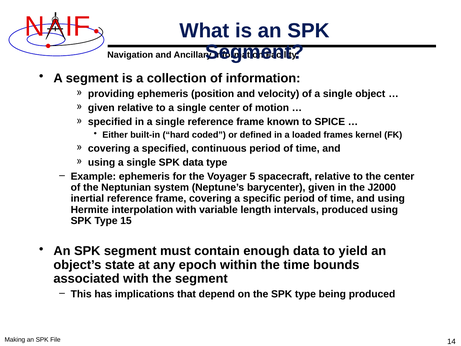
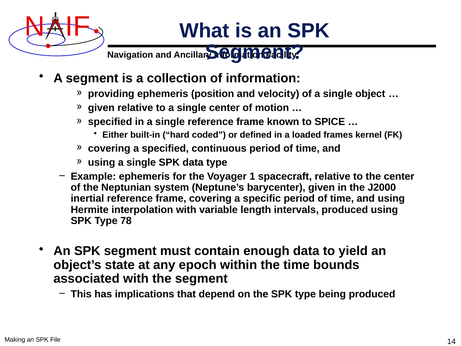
5: 5 -> 1 (252, 176)
15: 15 -> 78 (126, 221)
